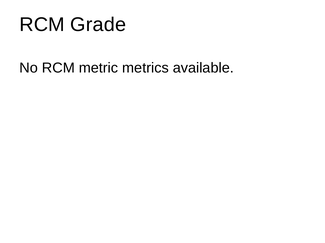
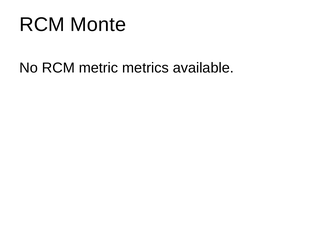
Grade: Grade -> Monte (98, 25)
